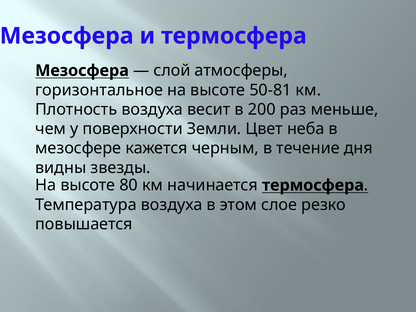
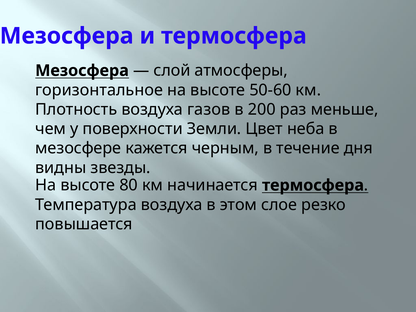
50-81: 50-81 -> 50-60 (270, 90)
весит: весит -> газов (209, 109)
